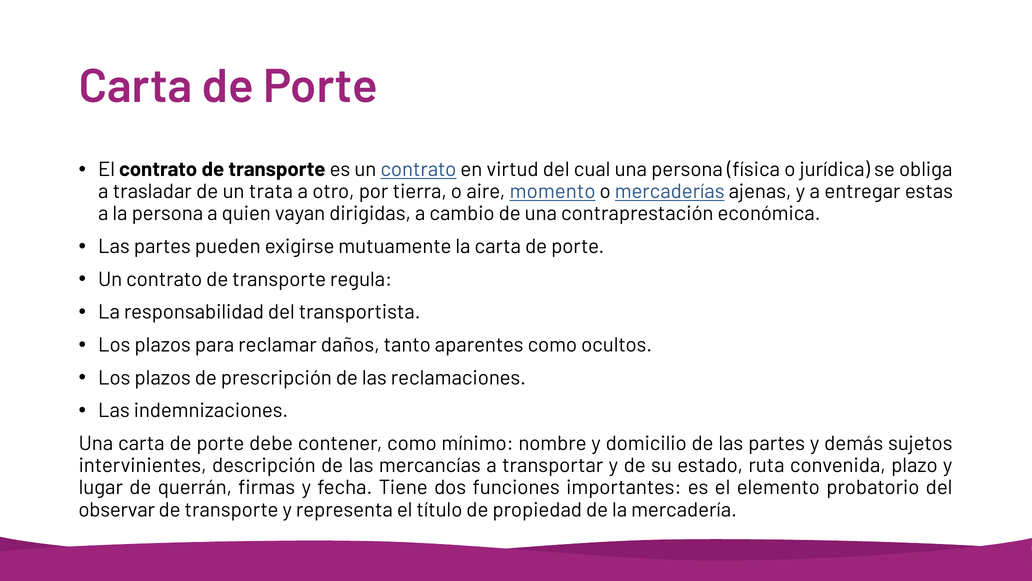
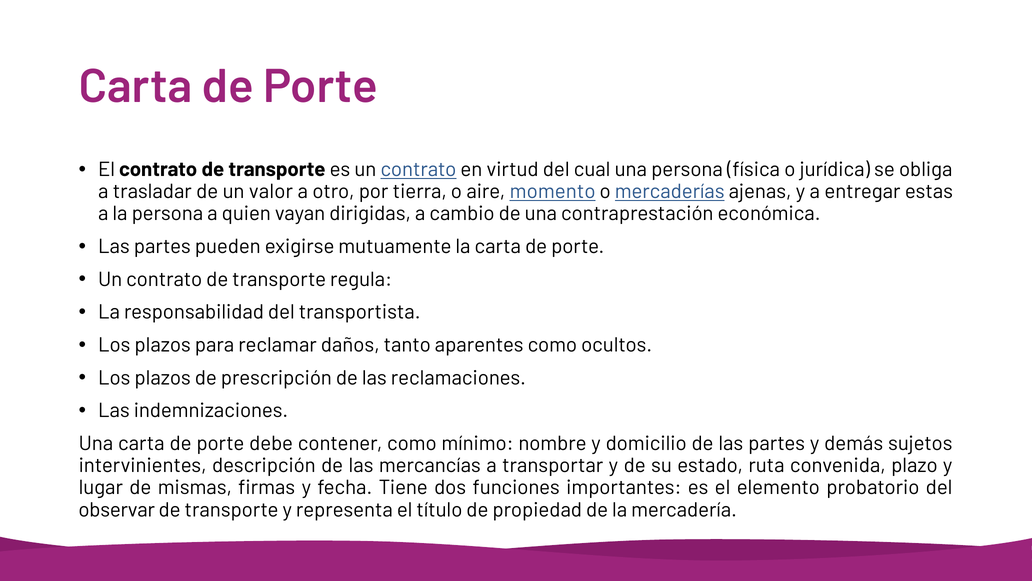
trata: trata -> valor (271, 191)
querrán: querrán -> mismas (195, 487)
